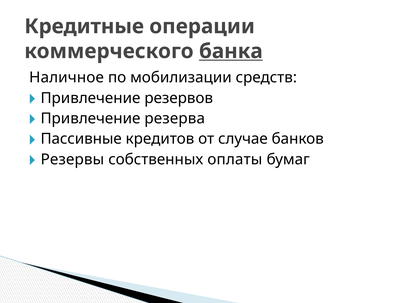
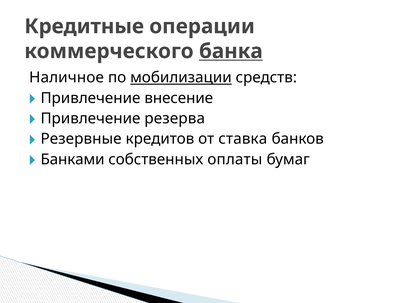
мобилизации underline: none -> present (181, 78)
резервов: резервов -> внесение (179, 98)
Пассивные: Пассивные -> Резервные (81, 139)
случае: случае -> ставка (243, 139)
Резервы: Резервы -> Банками (73, 160)
